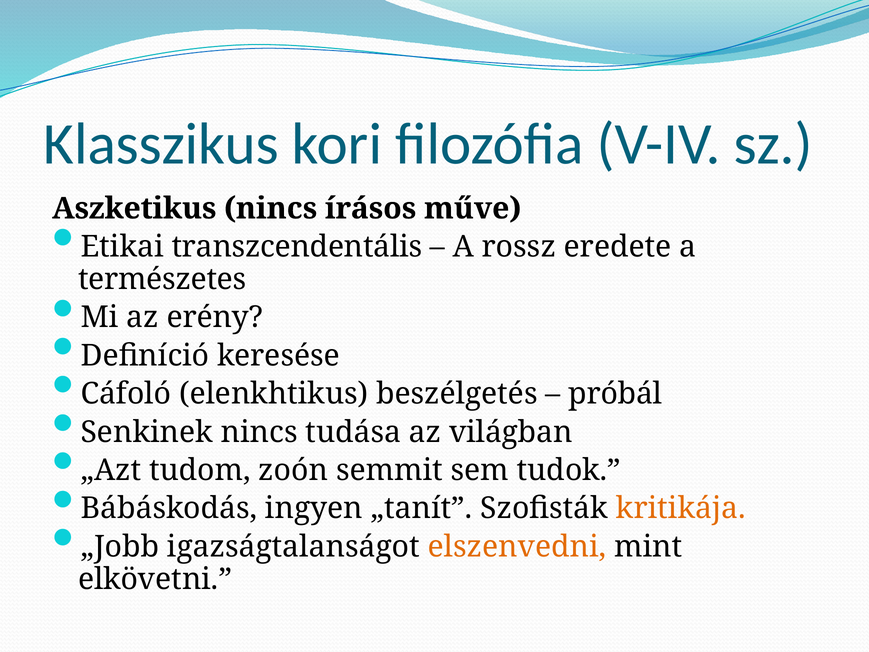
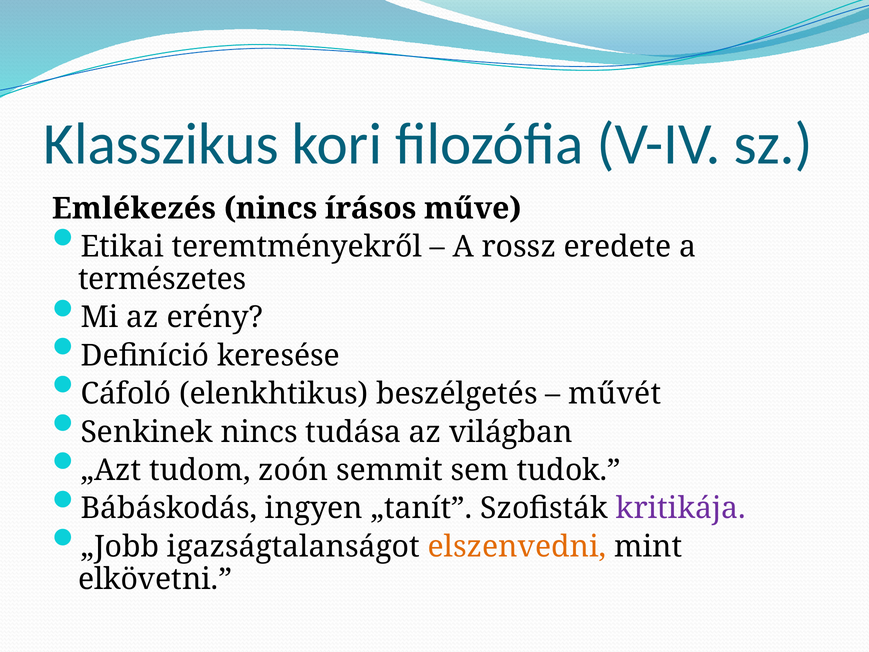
Aszketikus: Aszketikus -> Emlékezés (134, 208)
transzcendentális: transzcendentális -> teremtményekről (297, 247)
próbál: próbál -> művét (615, 394)
kritikája colour: orange -> purple (681, 508)
